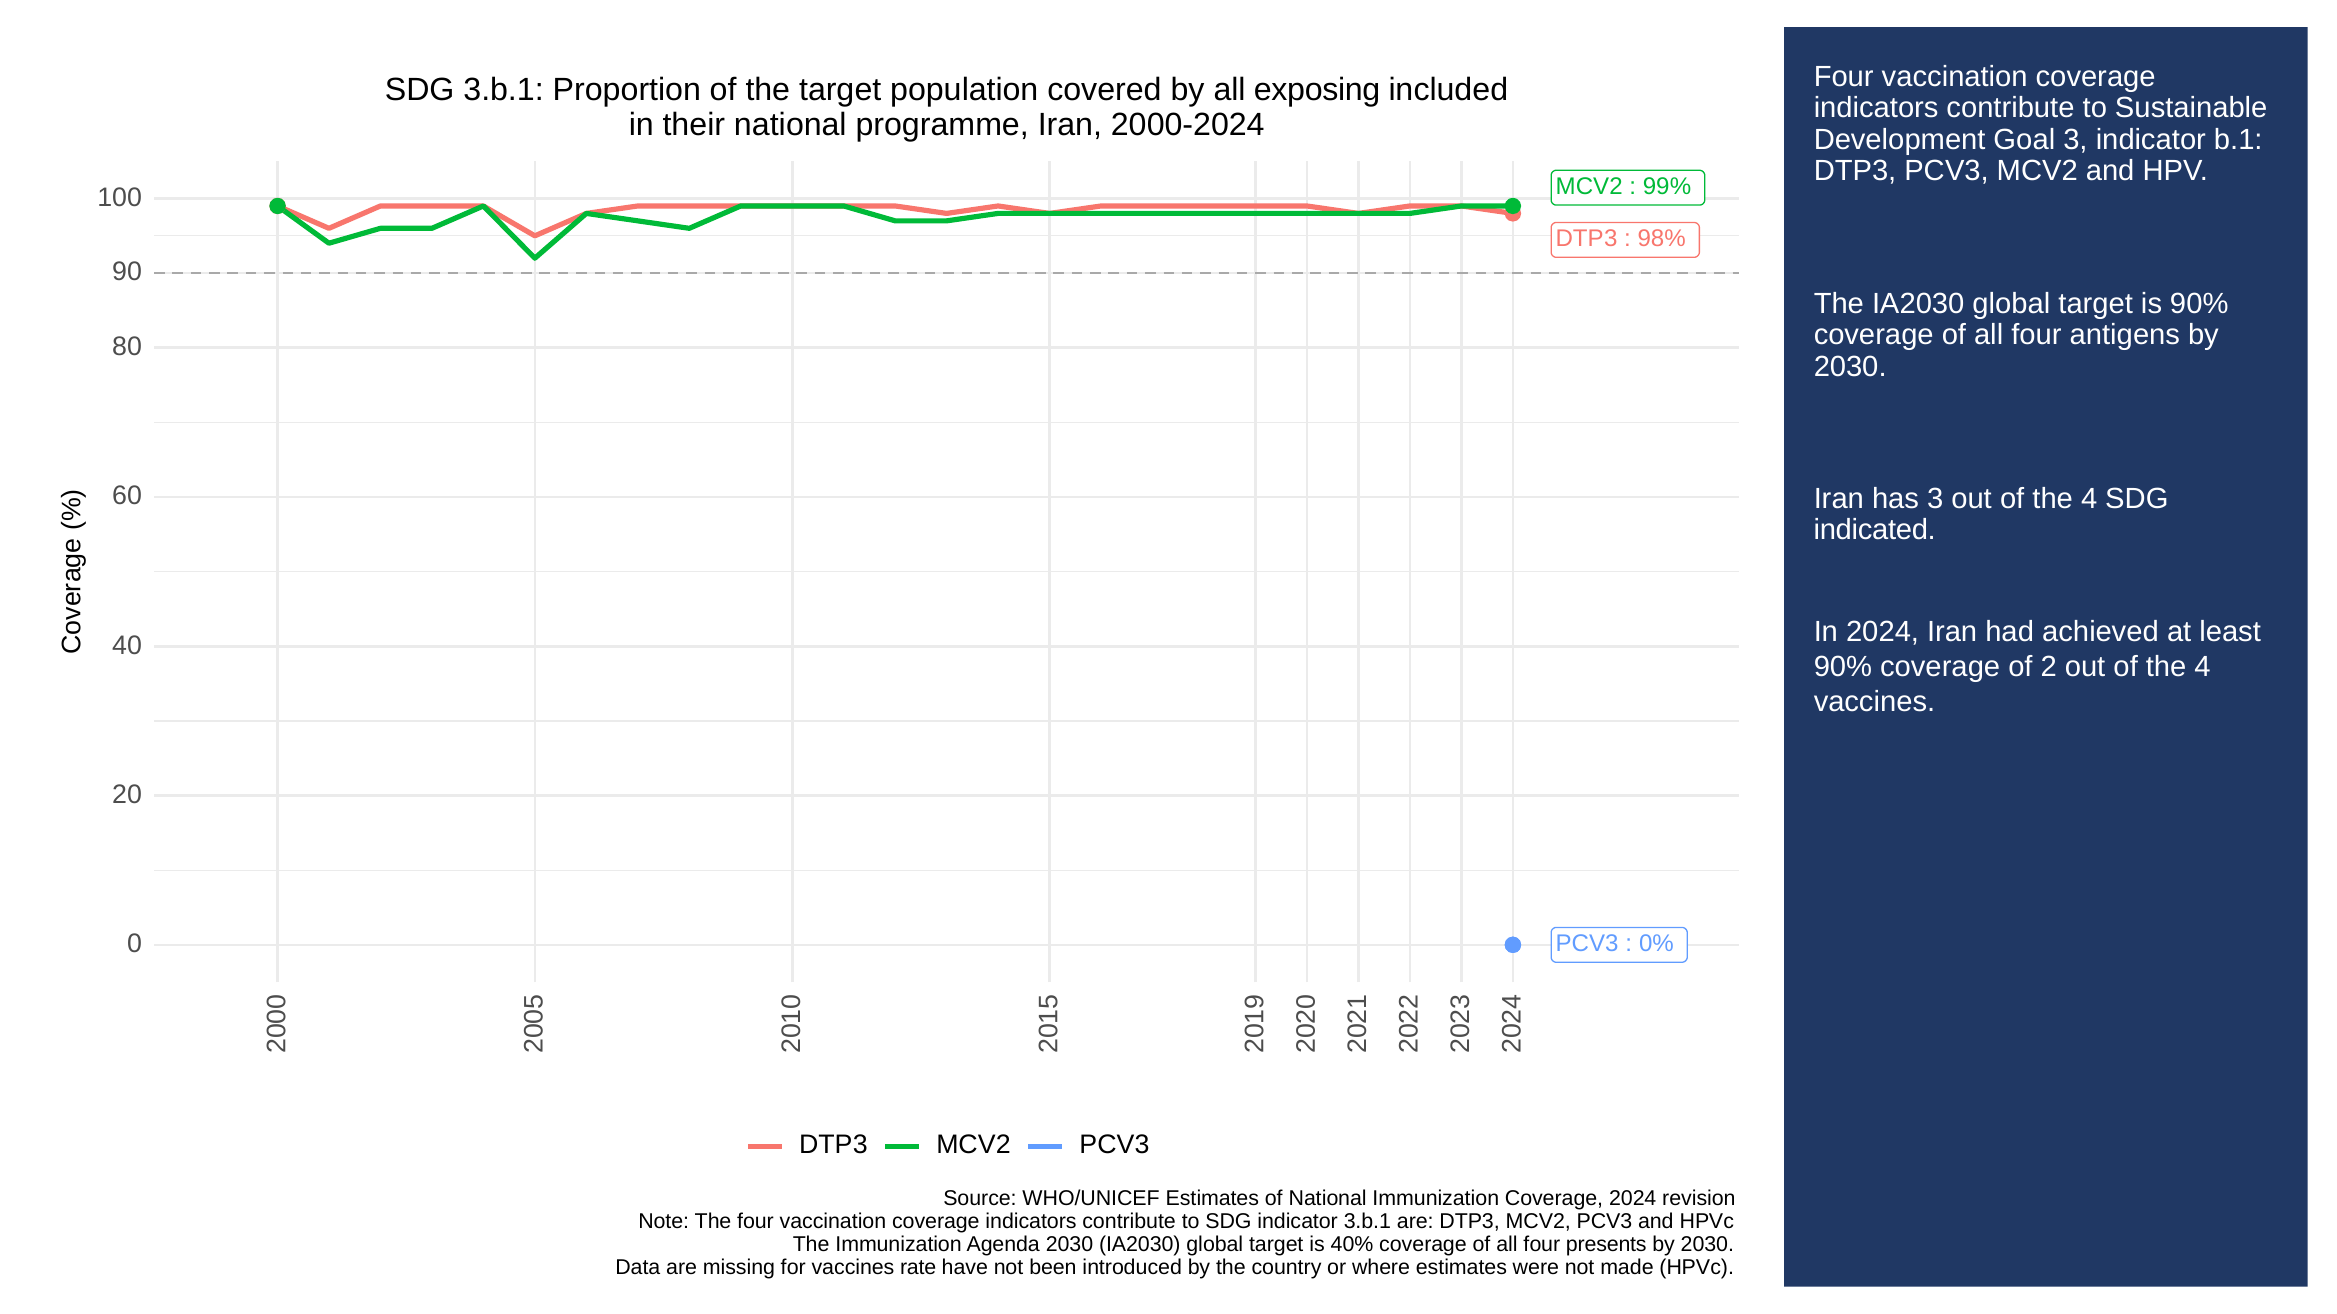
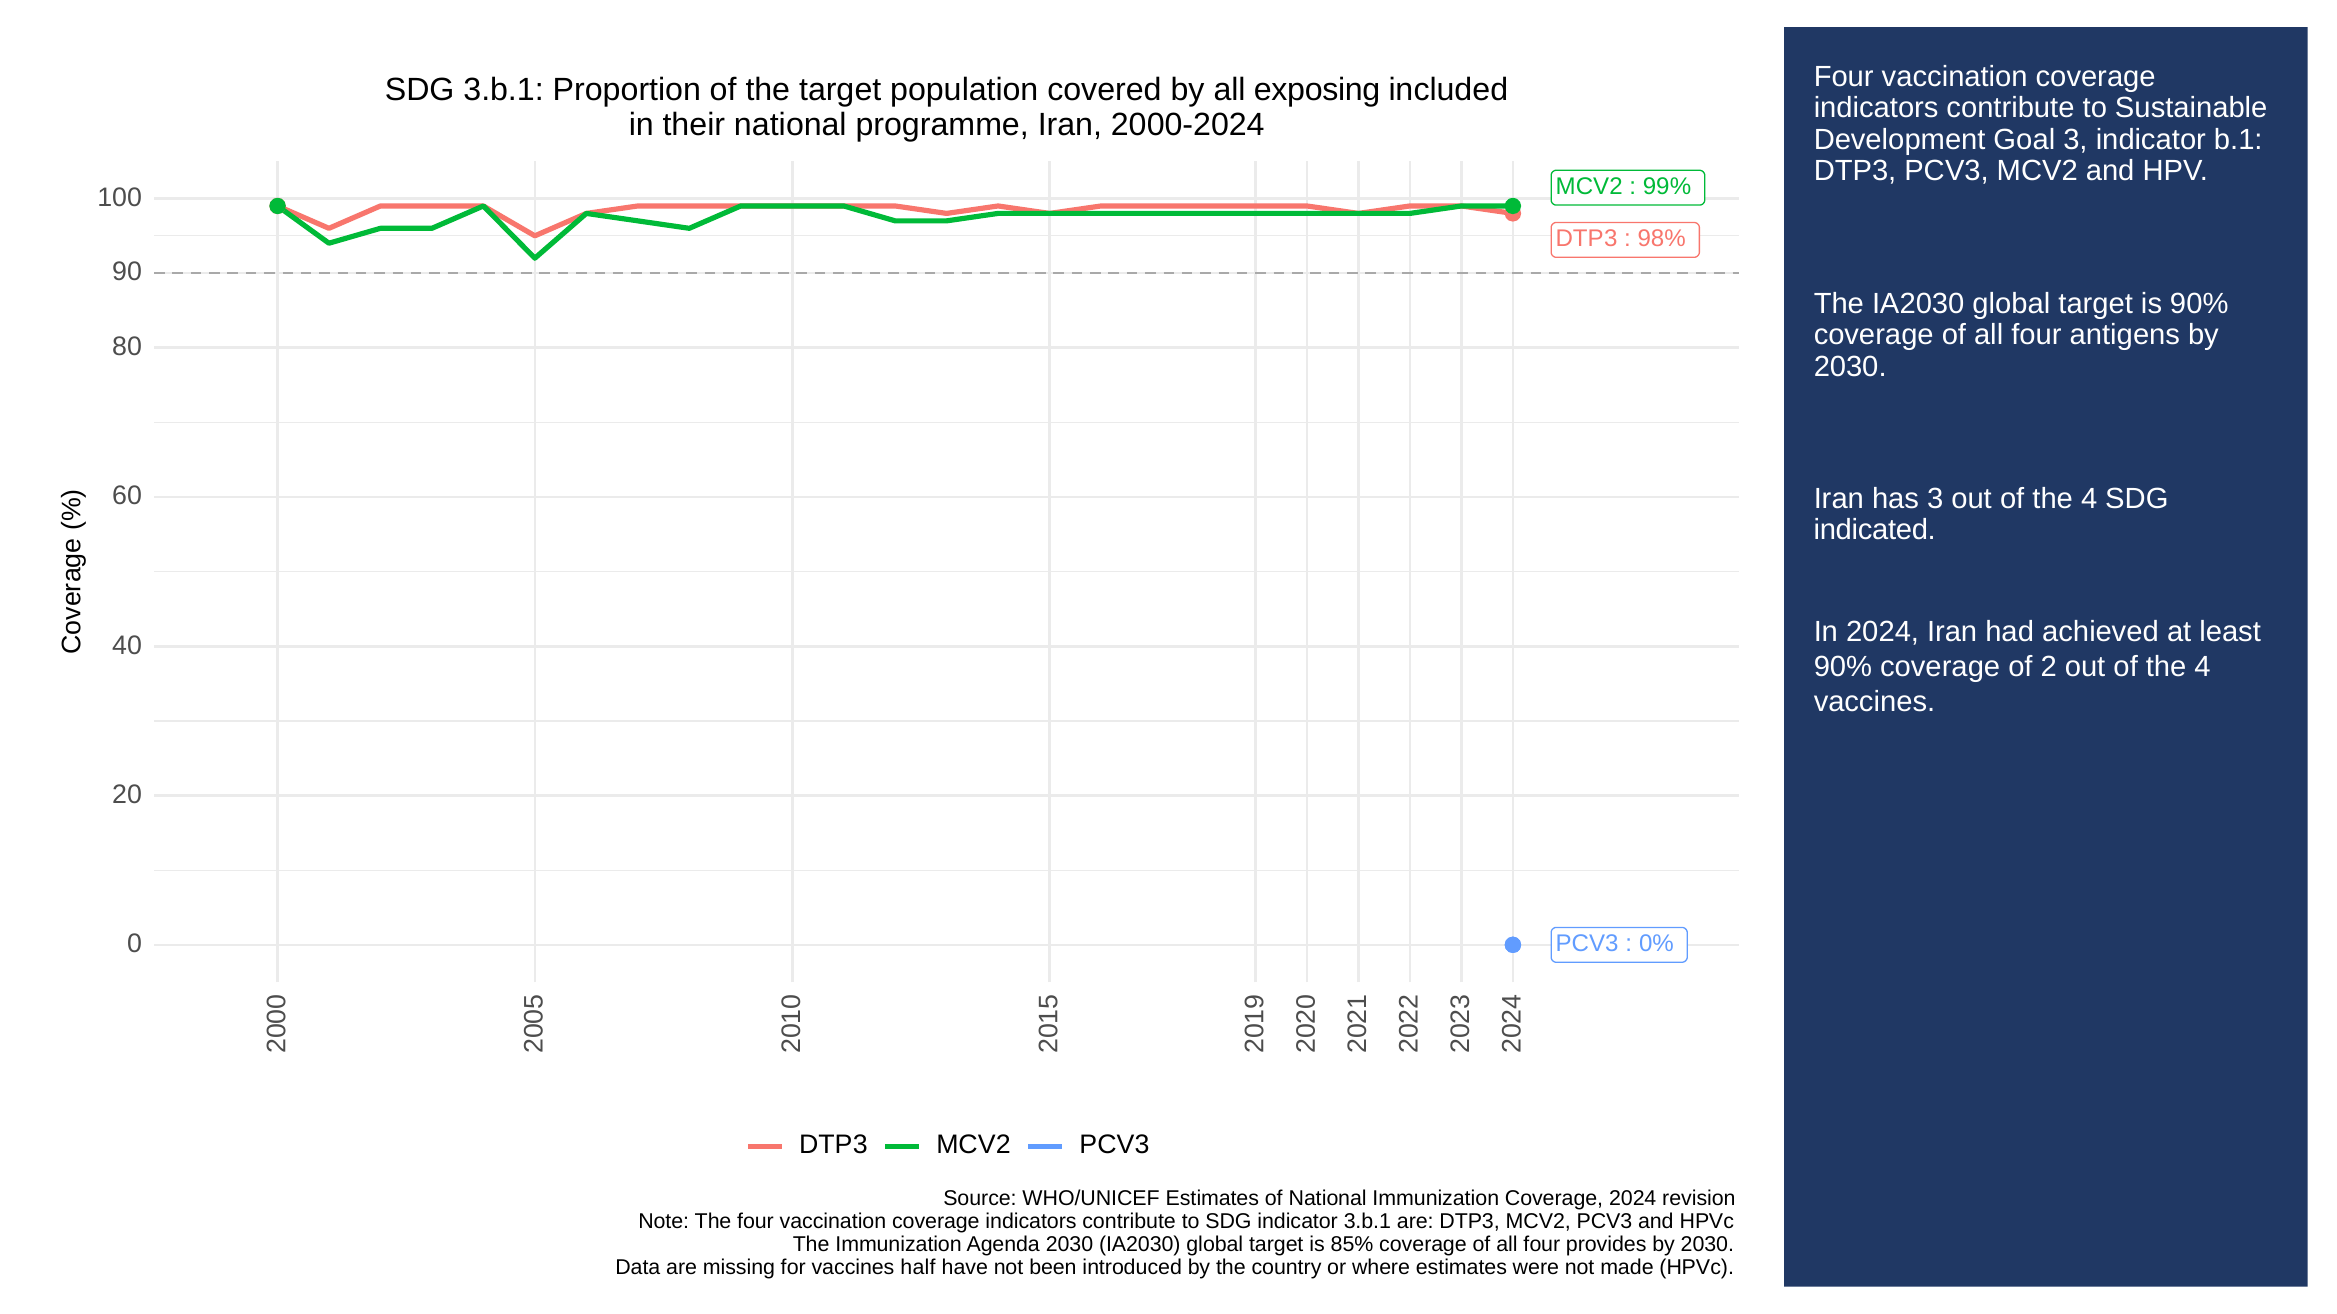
40%: 40% -> 85% (1352, 1245)
presents: presents -> provides (1606, 1245)
rate: rate -> half (918, 1268)
